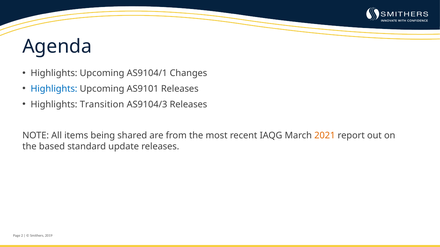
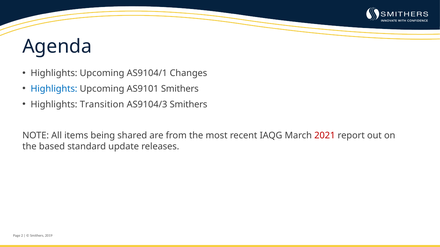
AS9101 Releases: Releases -> Smithers (180, 89)
AS9104/3 Releases: Releases -> Smithers (189, 105)
2021 colour: orange -> red (325, 136)
